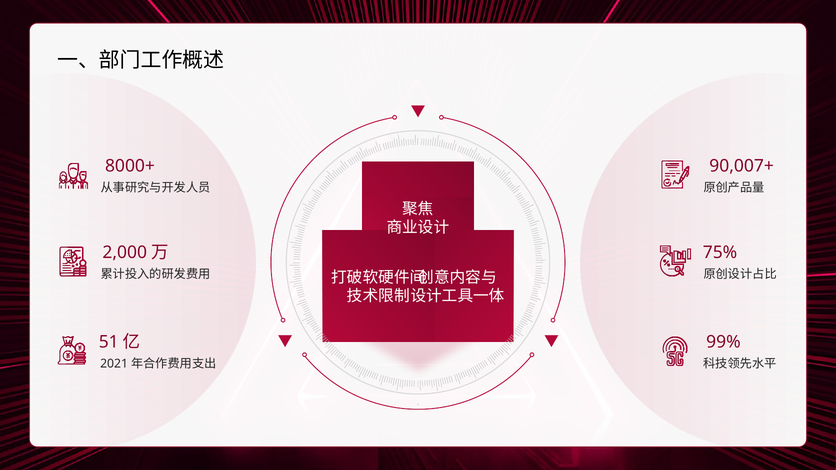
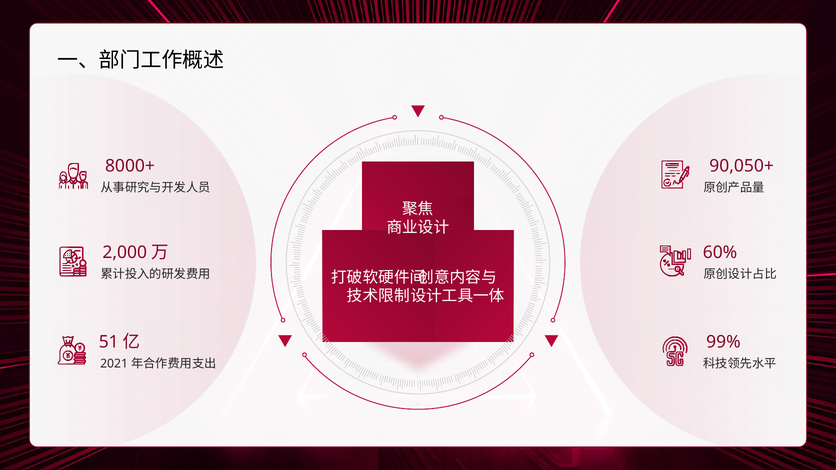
90,007+: 90,007+ -> 90,050+ (742, 166)
75%: 75% -> 60% (720, 253)
